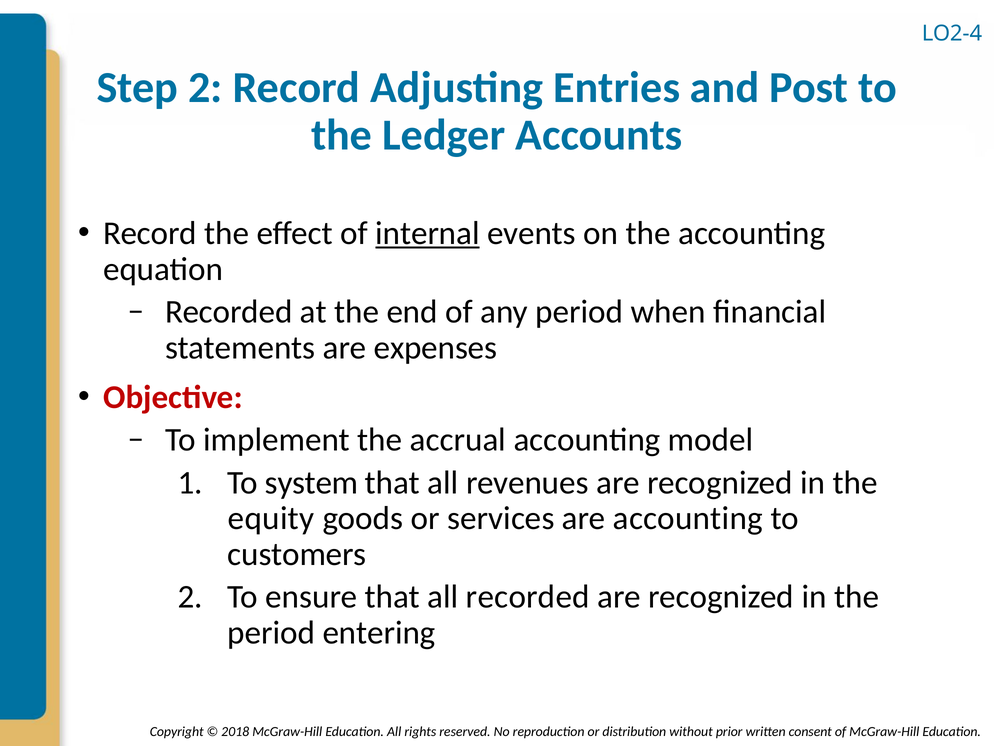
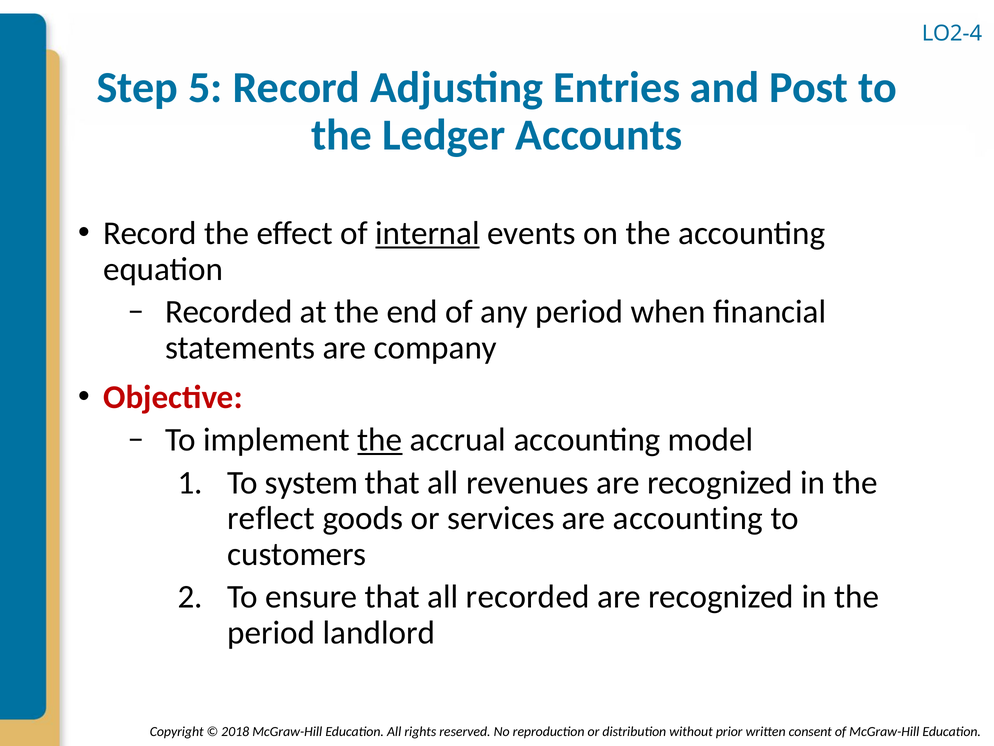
Step 2: 2 -> 5 (205, 88)
expenses: expenses -> company (435, 347)
the underline: none -> present (380, 440)
equity: equity -> reflect (271, 518)
entering: entering -> landlord (379, 632)
